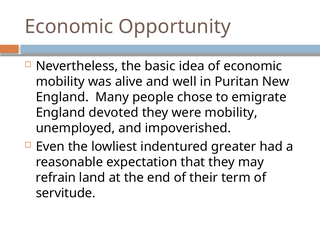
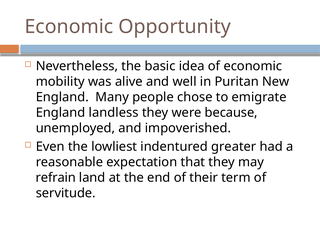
devoted: devoted -> landless (114, 113)
were mobility: mobility -> because (231, 113)
